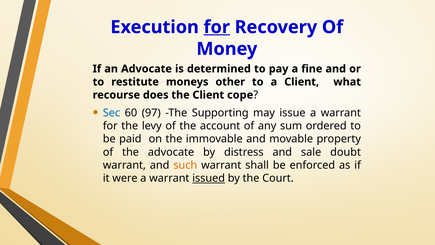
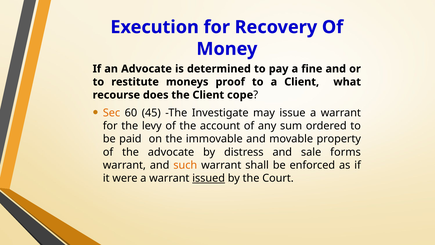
for underline: present -> none (217, 27)
other: other -> proof (230, 82)
Sec colour: blue -> orange (112, 113)
97: 97 -> 45 (151, 113)
Supporting: Supporting -> Investigate (220, 113)
doubt: doubt -> forms (346, 152)
